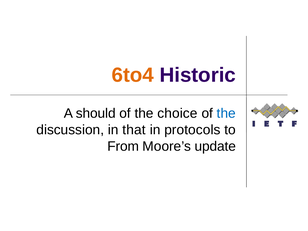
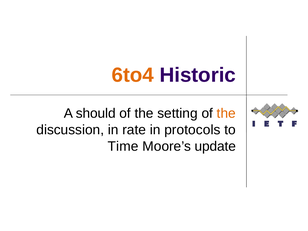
choice: choice -> setting (178, 113)
the colour: blue -> orange (226, 113)
that: that -> rate (134, 130)
From: From -> Time (123, 146)
